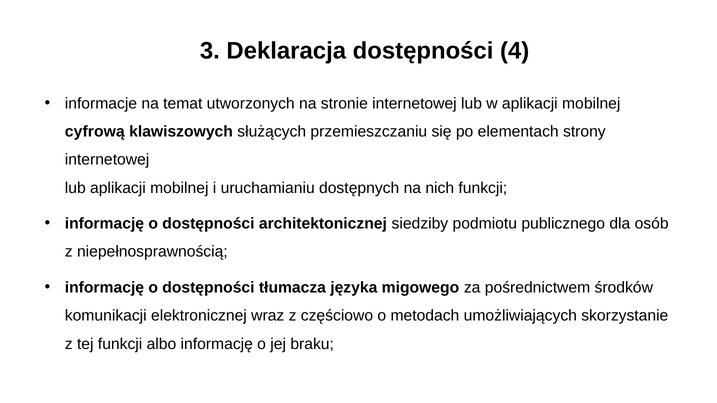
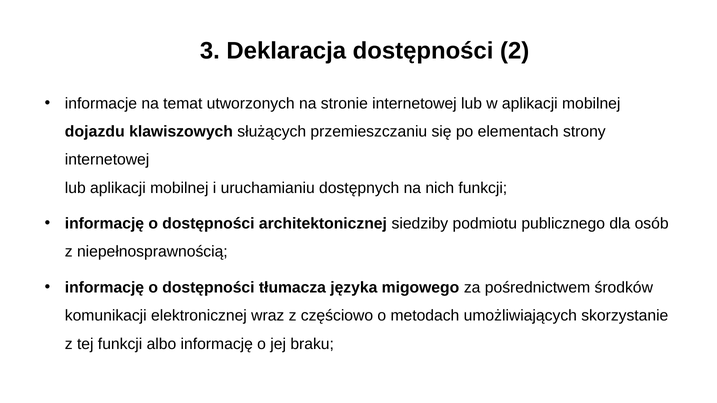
4: 4 -> 2 (515, 51)
cyfrową: cyfrową -> dojazdu (95, 132)
